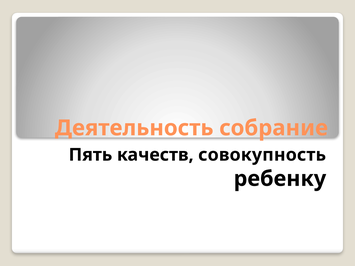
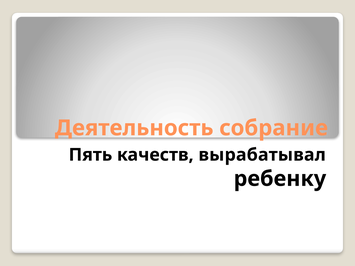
совокупность: совокупность -> вырабатывал (262, 155)
